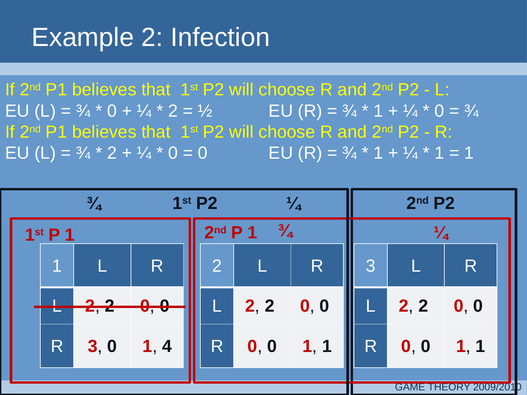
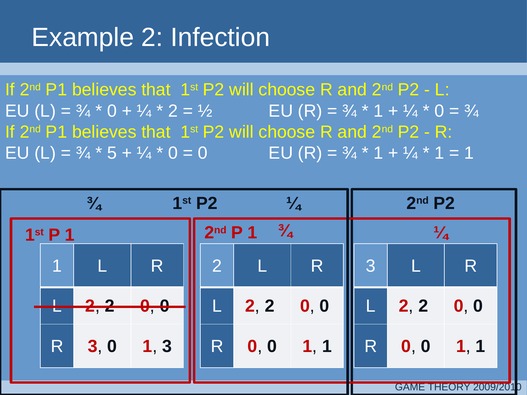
2: 2 -> 5 (112, 153)
0 1 4: 4 -> 3 (167, 346)
